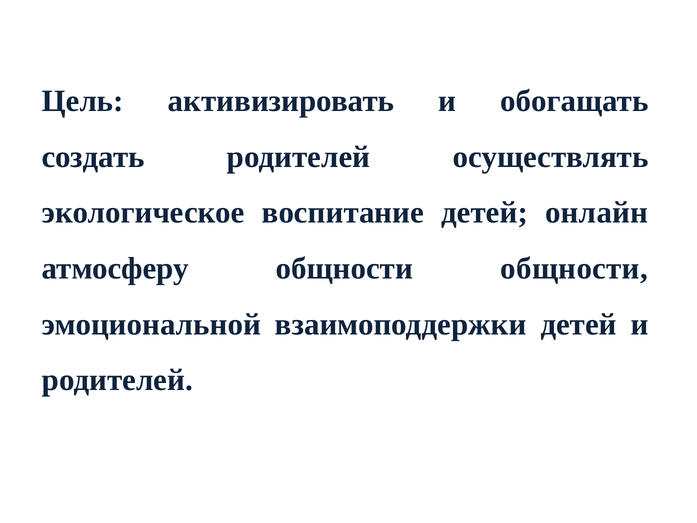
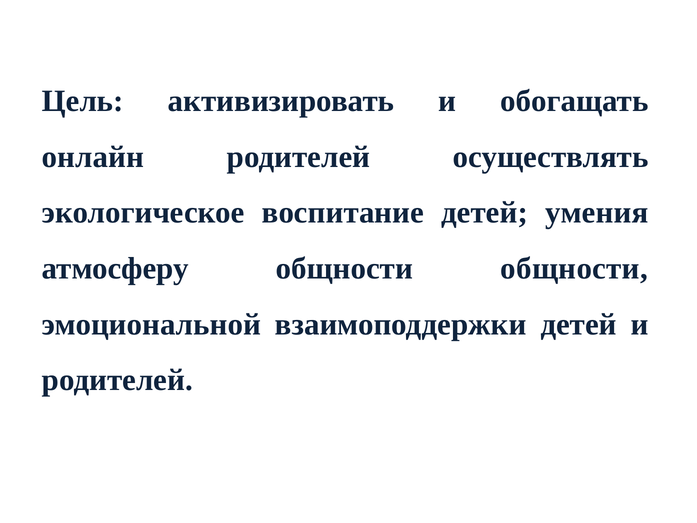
создать: создать -> онлайн (93, 157)
онлайн: онлайн -> умения (597, 213)
